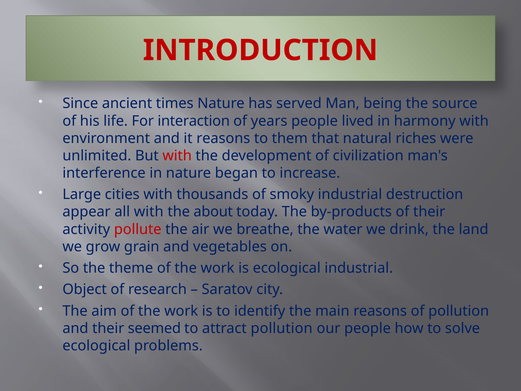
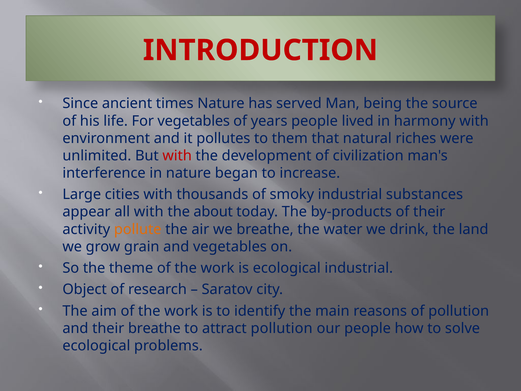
For interaction: interaction -> vegetables (194, 121)
it reasons: reasons -> pollutes (223, 138)
destruction: destruction -> substances (425, 194)
pollute colour: red -> orange (138, 229)
their seemed: seemed -> breathe (154, 328)
